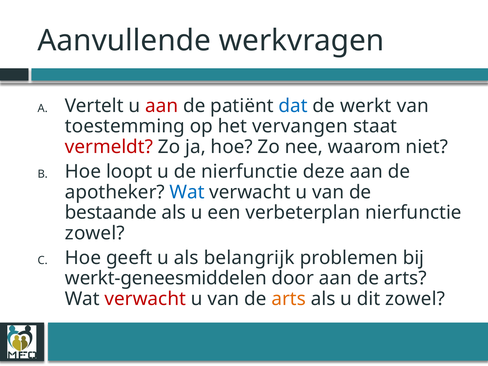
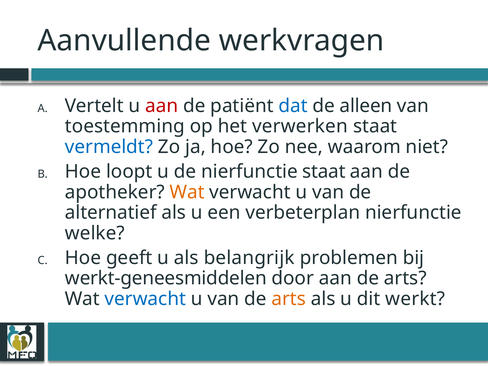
werkt: werkt -> alleen (366, 106)
vervangen: vervangen -> verwerken (300, 126)
vermeldt colour: red -> blue (109, 147)
nierfunctie deze: deze -> staat (324, 172)
Wat colour: blue -> orange (187, 192)
bestaande: bestaande -> alternatief (111, 213)
zowel: zowel -> welke (95, 233)
verwacht colour: red -> blue (145, 299)
dit zowel: zowel -> werkt (415, 299)
